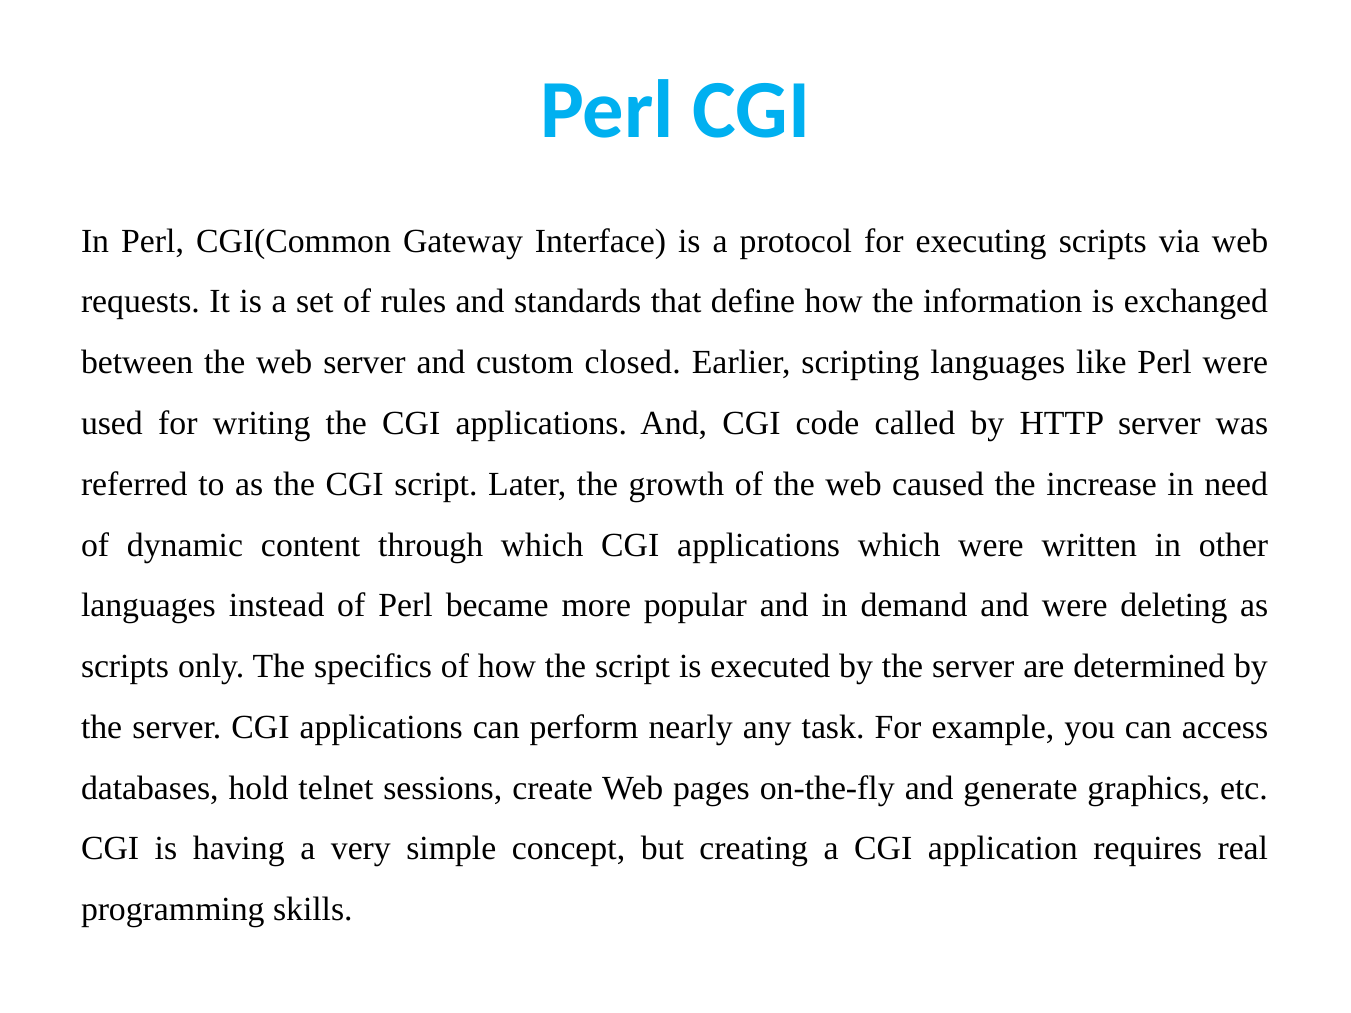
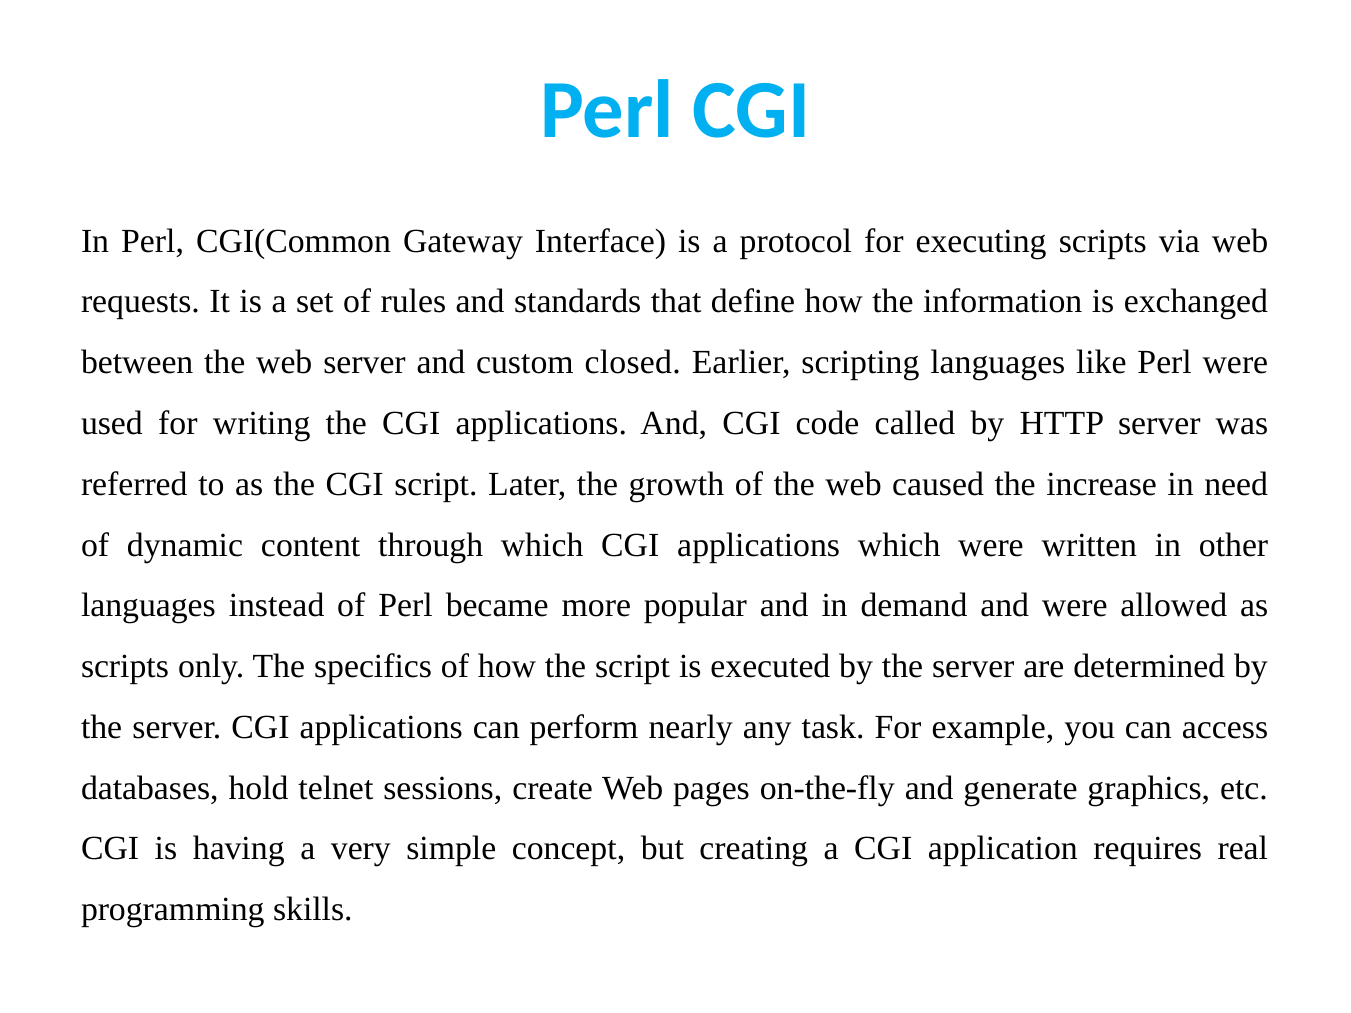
deleting: deleting -> allowed (1174, 606)
